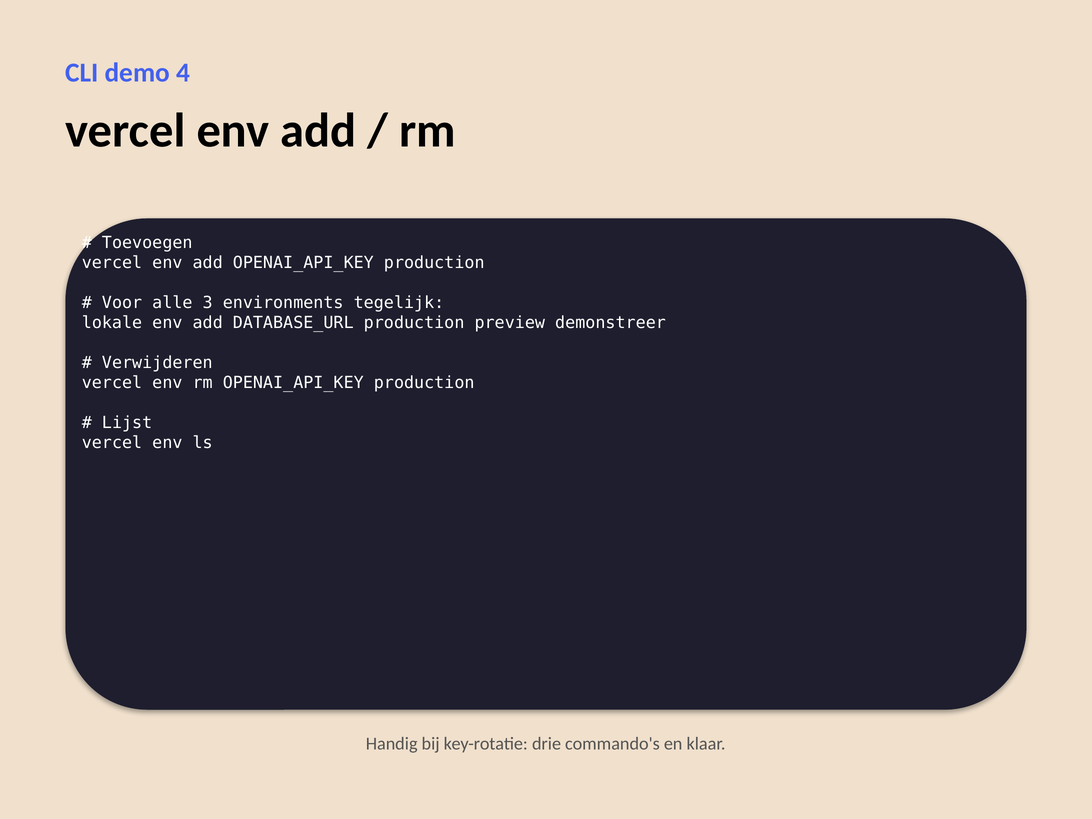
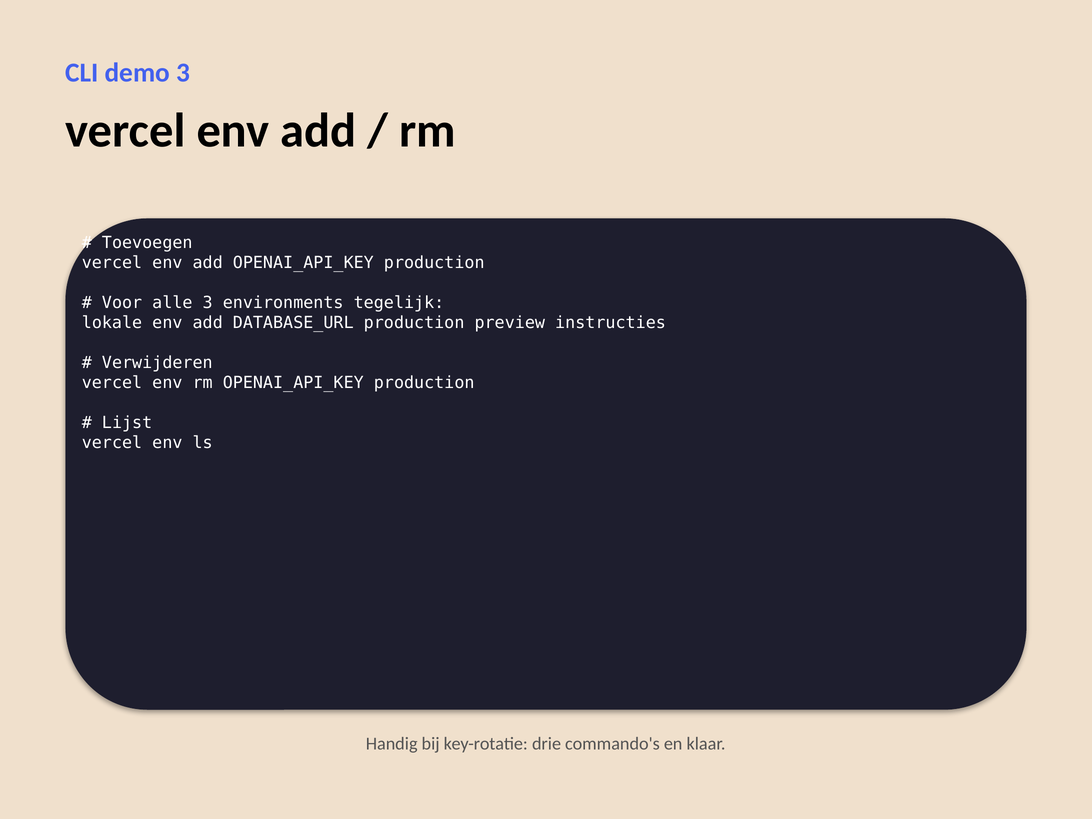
demo 4: 4 -> 3 (183, 73)
demonstreer: demonstreer -> instructies (610, 323)
